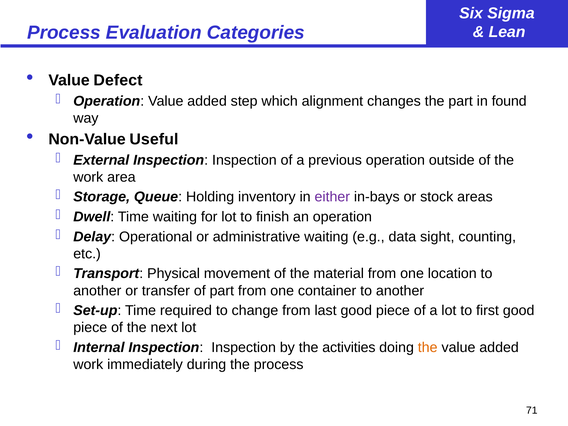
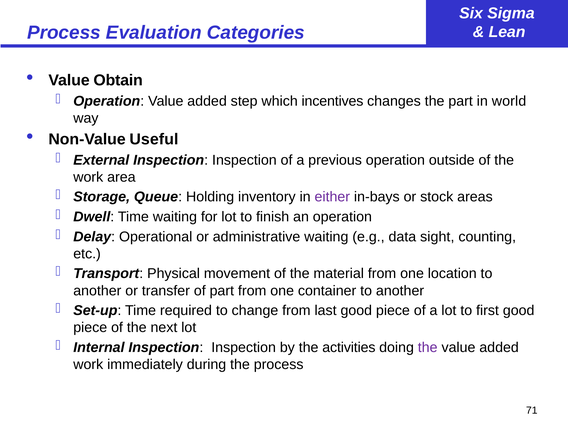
Defect: Defect -> Obtain (118, 80)
alignment: alignment -> incentives (332, 101)
found: found -> world (509, 101)
the colour: orange -> purple (428, 347)
